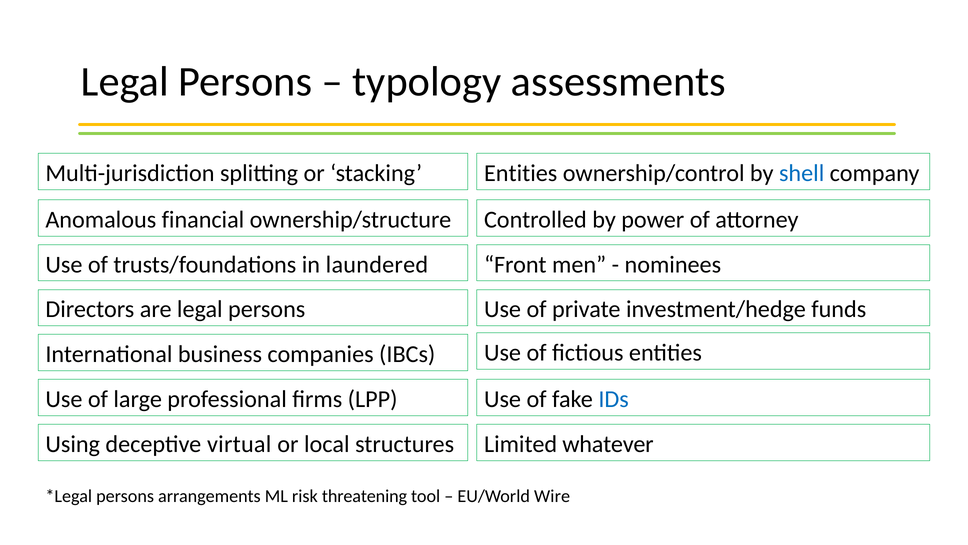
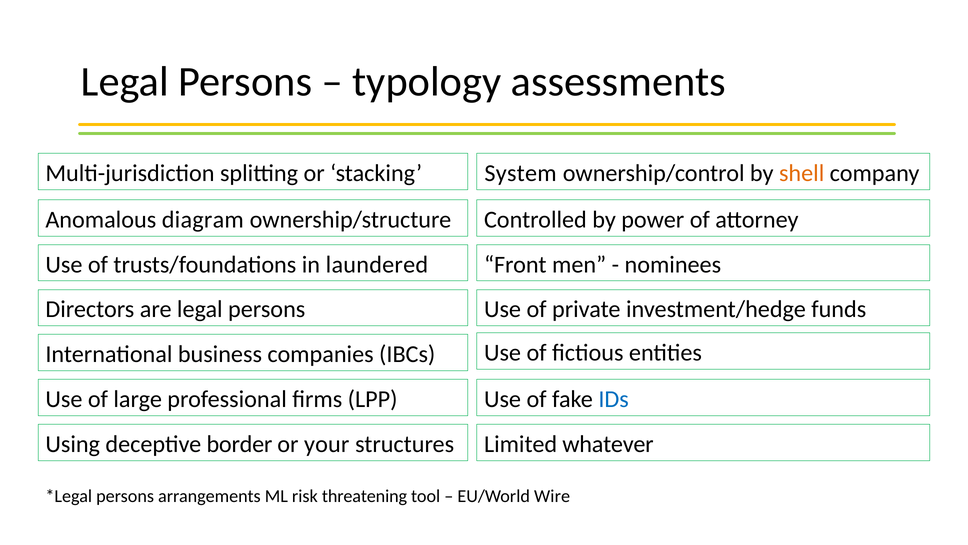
stacking Entities: Entities -> System (521, 173)
shell colour: blue -> orange (802, 173)
financial: financial -> diagram (203, 220)
virtual: virtual -> border (239, 444)
local: local -> your (327, 444)
